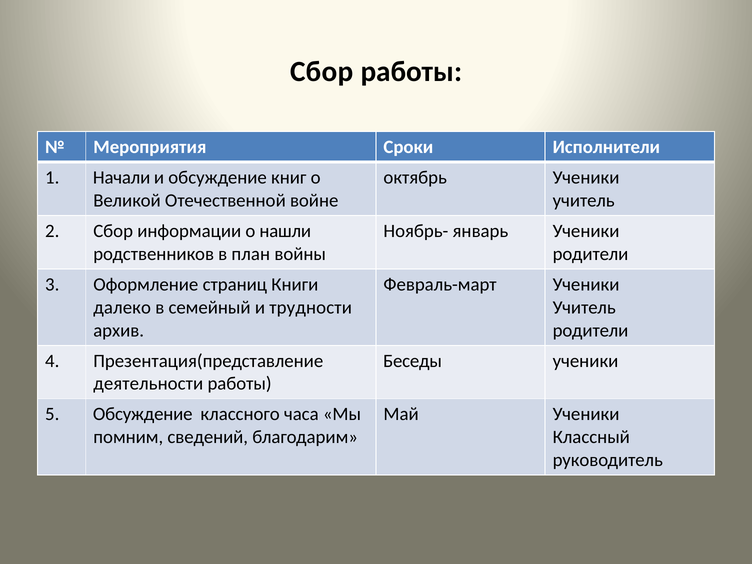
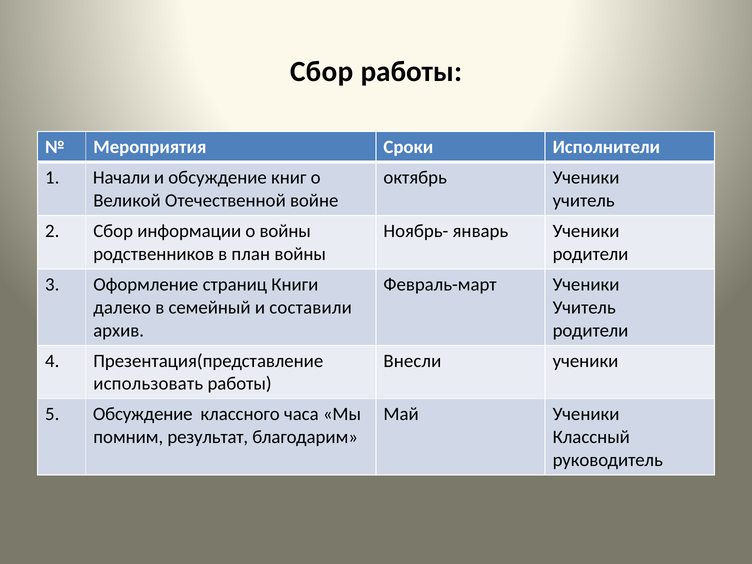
о нашли: нашли -> войны (285, 231)
трудности: трудности -> составили (311, 307)
Беседы: Беседы -> Внесли (412, 361)
деятельности: деятельности -> использовать (148, 384)
сведений: сведений -> результат (208, 437)
